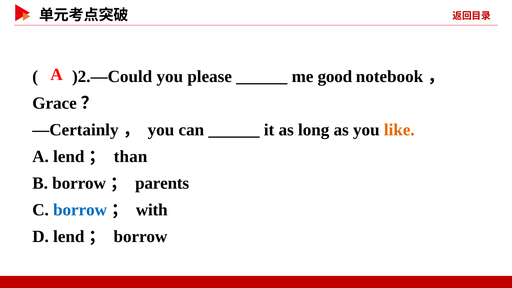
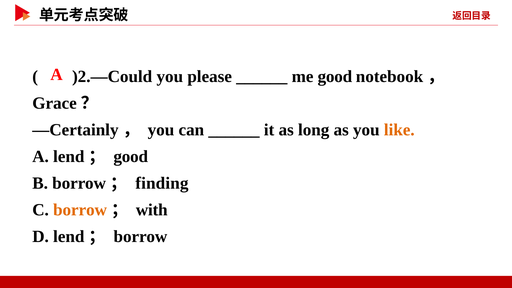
than: than -> good (131, 157)
parents: parents -> finding (162, 183)
borrow colour: blue -> orange (80, 210)
